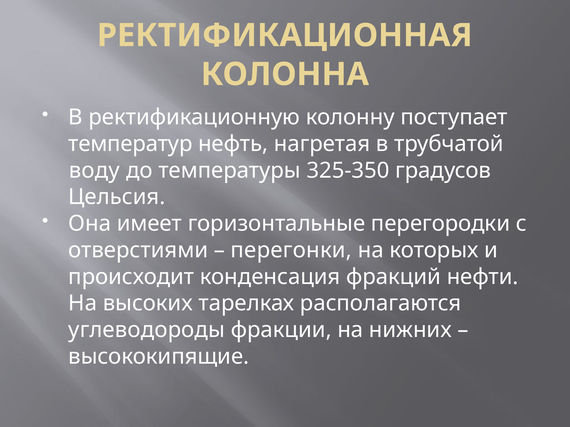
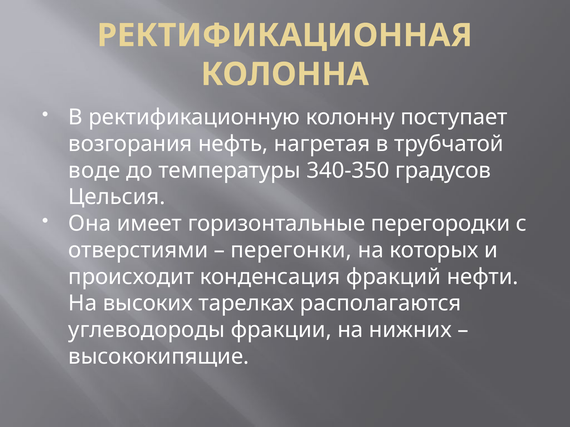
температур: температур -> возгорания (130, 144)
воду: воду -> воде (94, 171)
325-350: 325-350 -> 340-350 (348, 171)
